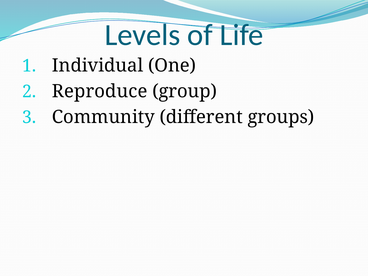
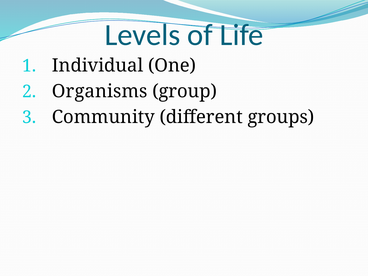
Reproduce: Reproduce -> Organisms (100, 91)
